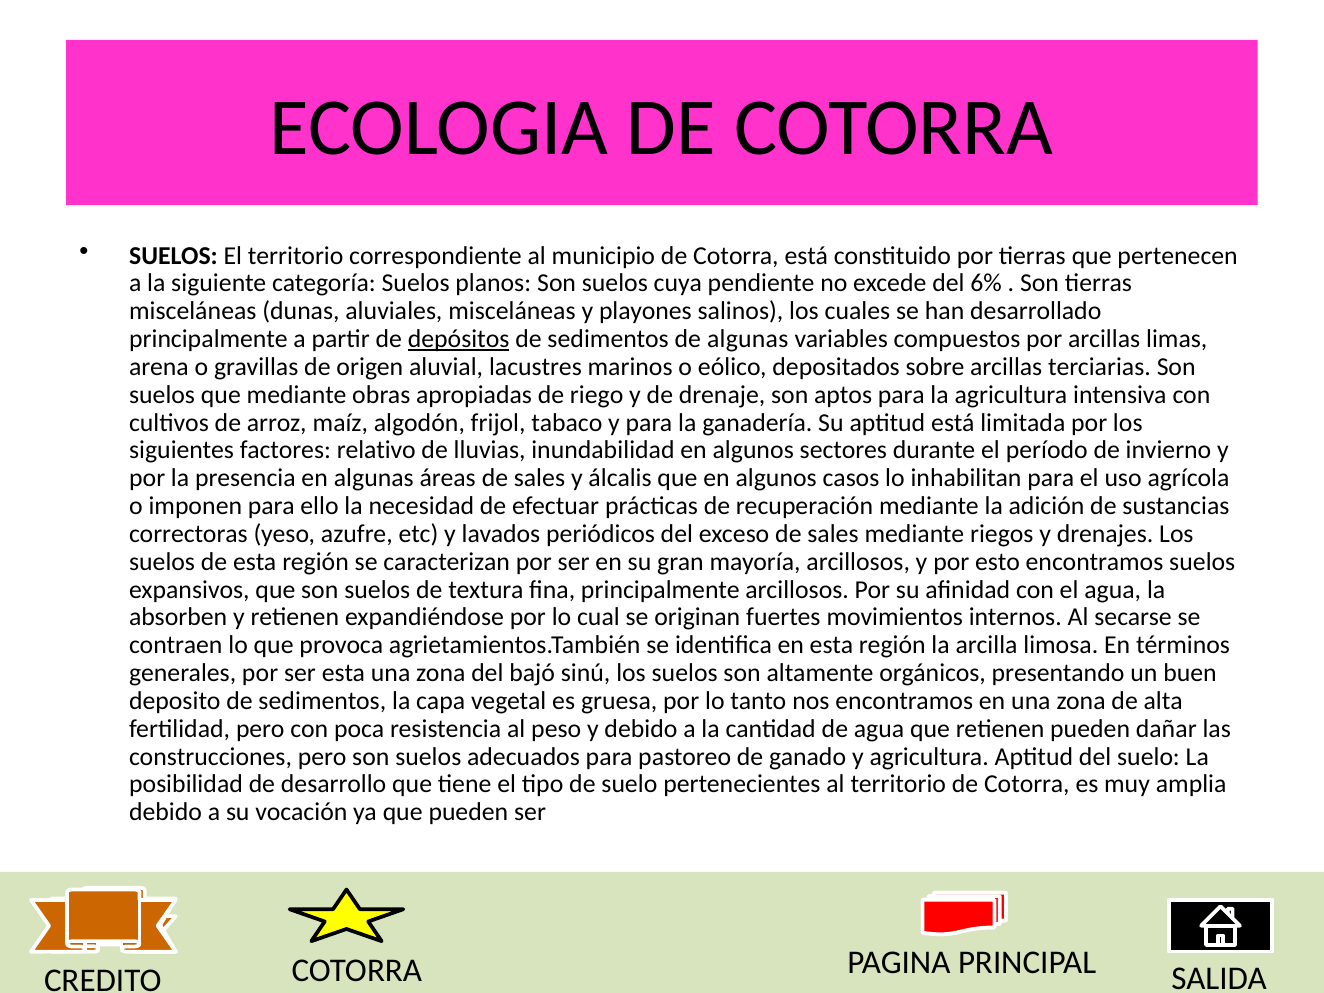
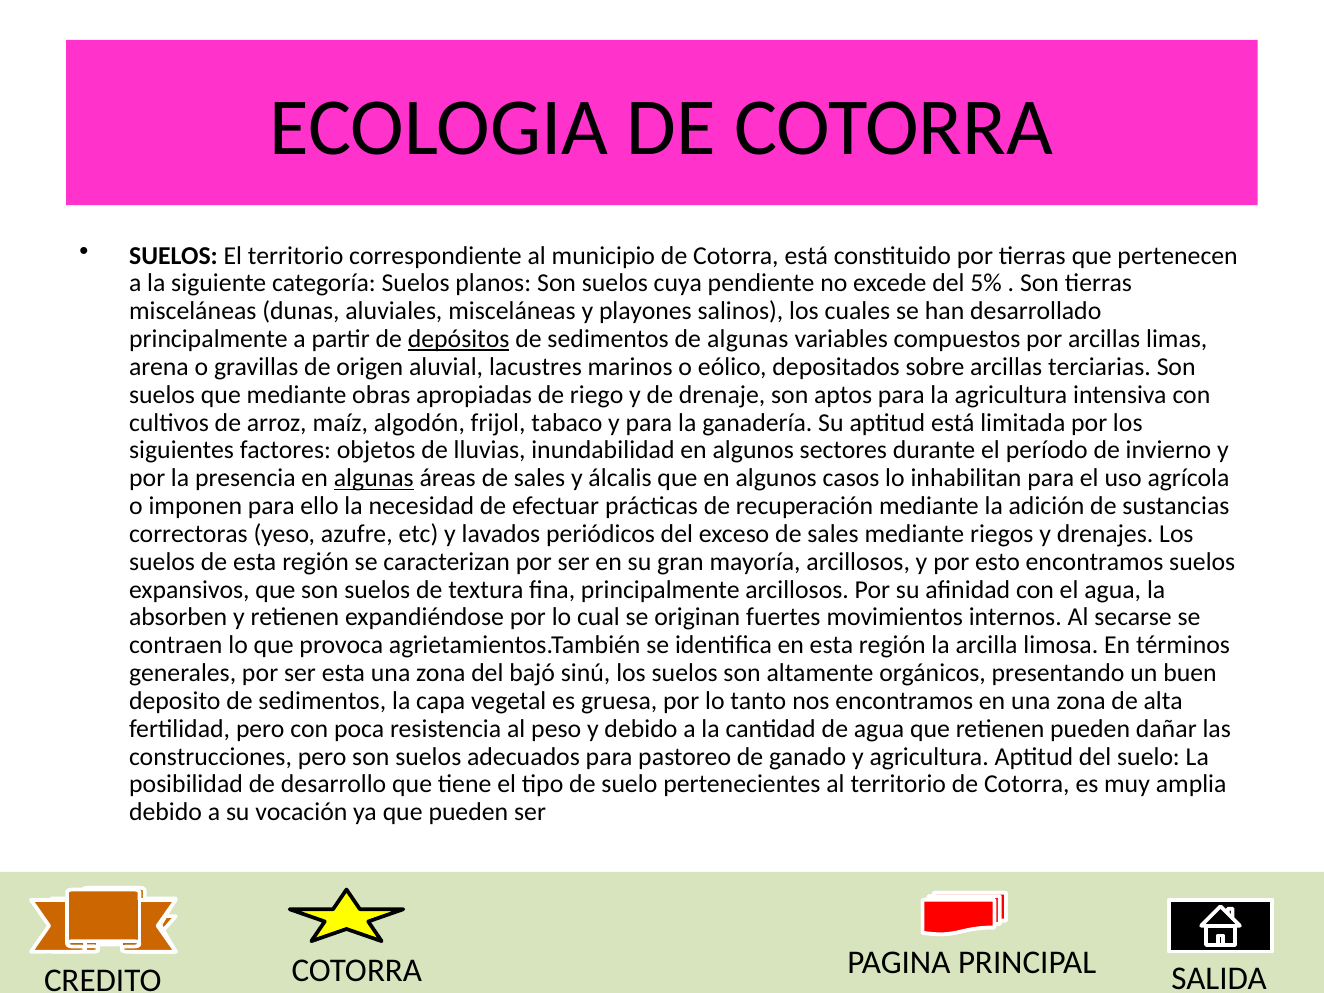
6%: 6% -> 5% (986, 283)
relativo: relativo -> objetos (376, 450)
algunas underline: none -> present (374, 478)
